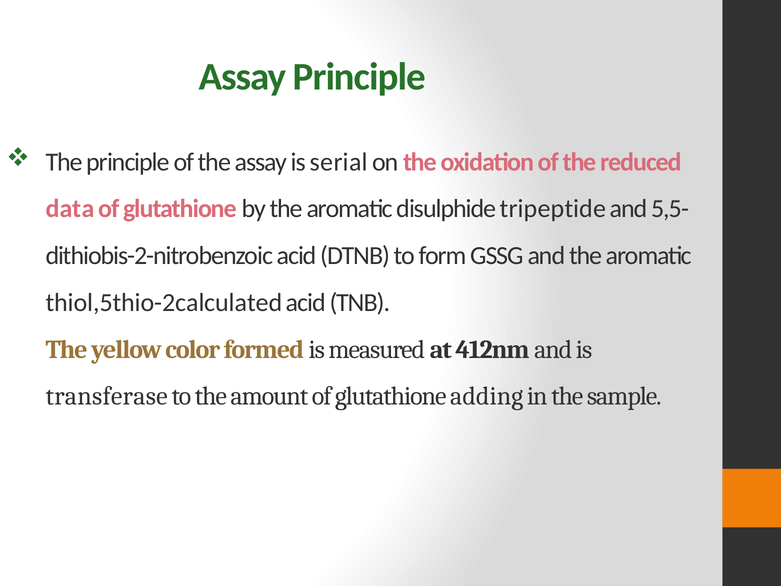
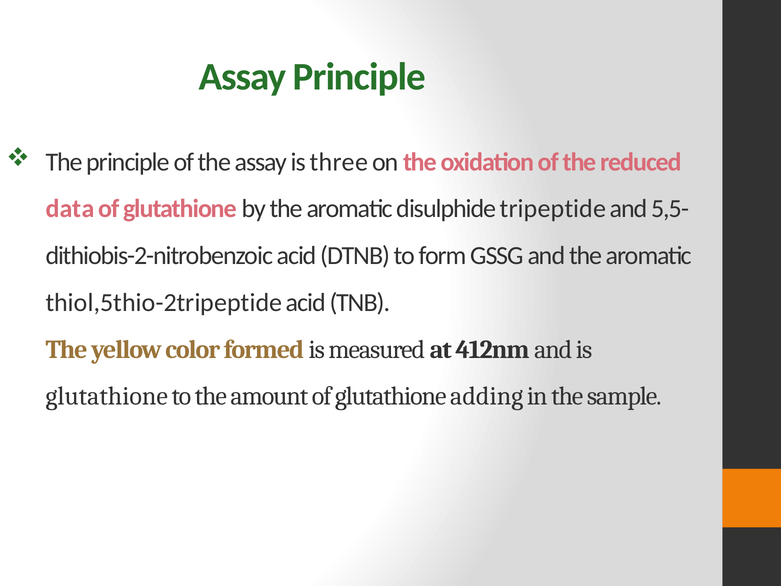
serial: serial -> three (339, 162)
thiol,5thio-2calculated: thiol,5thio-2calculated -> thiol,5thio-2tripeptide (164, 302)
transferase: transferase -> glutathione (107, 396)
